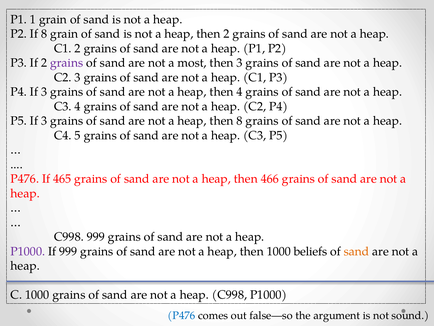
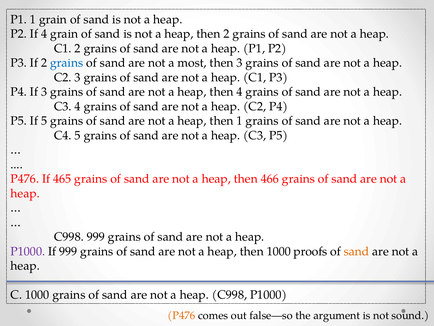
If 8: 8 -> 4 (44, 34)
grains colour: purple -> blue (67, 63)
P5 If 3: 3 -> 5 (44, 121)
then 8: 8 -> 1 (240, 121)
beliefs: beliefs -> proofs (311, 251)
P476 colour: blue -> orange (182, 315)
